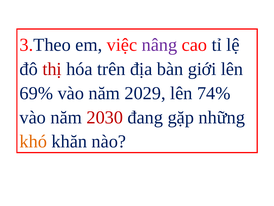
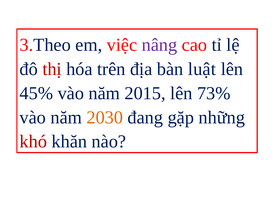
giới: giới -> luật (202, 69)
69%: 69% -> 45% (36, 93)
2029: 2029 -> 2015 (145, 93)
74%: 74% -> 73% (214, 93)
2030 colour: red -> orange (105, 117)
khó colour: orange -> red (33, 141)
